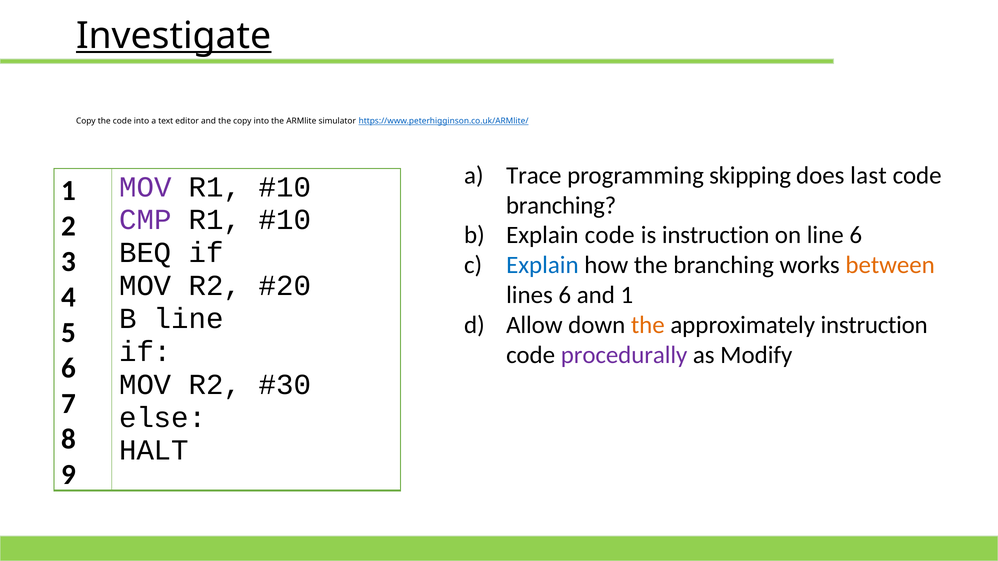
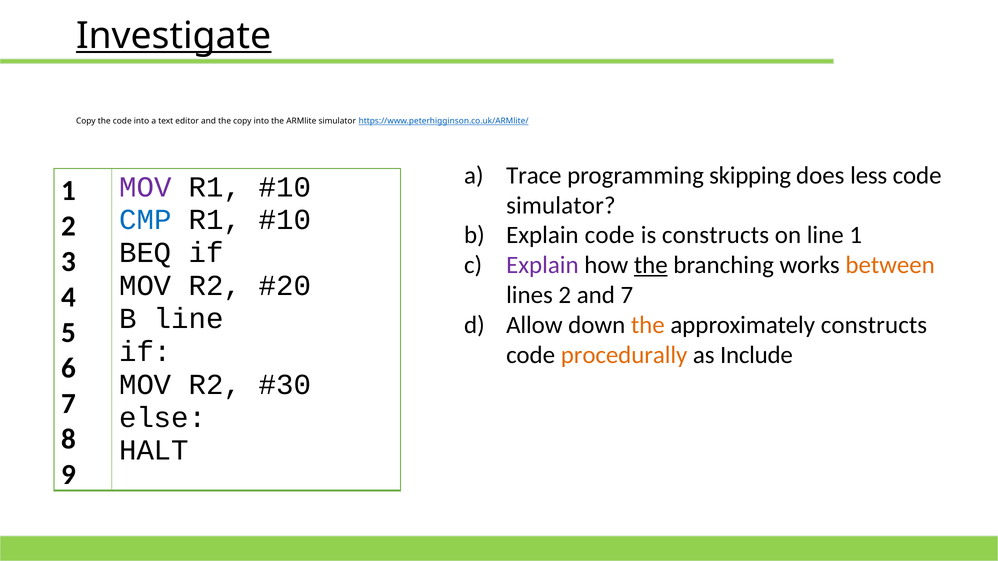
last: last -> less (869, 175)
branching: branching -> simulator (561, 205)
CMP colour: purple -> blue (145, 220)
is instruction: instruction -> constructs (716, 235)
line 6: 6 -> 1 (856, 235)
Explain colour: blue -> purple (542, 265)
the underline: none -> present (651, 265)
lines 6: 6 -> 2 (565, 295)
and 1: 1 -> 7 (627, 295)
approximately instruction: instruction -> constructs (874, 325)
procedurally colour: purple -> orange (624, 355)
Modify: Modify -> Include (756, 355)
